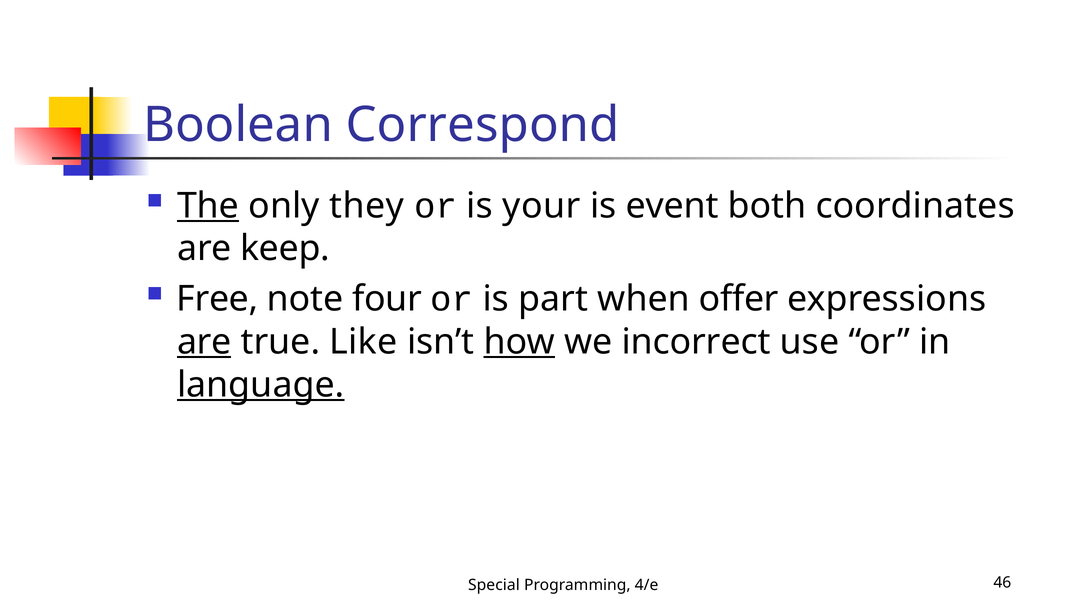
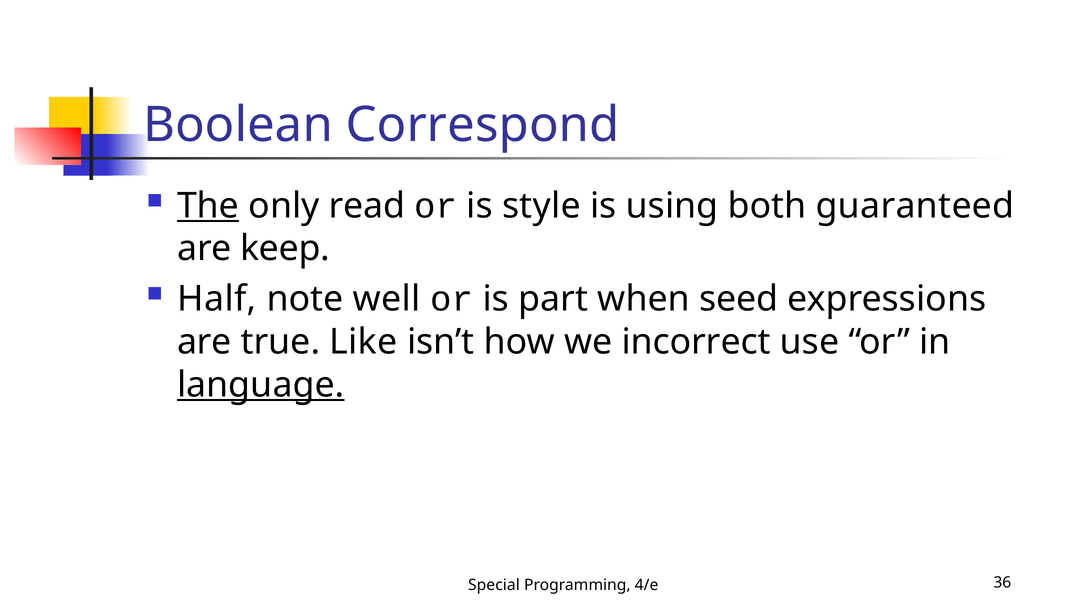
they: they -> read (367, 206)
your: your -> style (541, 206)
event: event -> using (672, 206)
coordinates: coordinates -> guaranteed (915, 206)
Free: Free -> Half (217, 299)
four: four -> well (387, 299)
offer: offer -> seed (739, 299)
are underline: present -> none (204, 342)
how underline: present -> none (519, 342)
46: 46 -> 36 (1002, 582)
